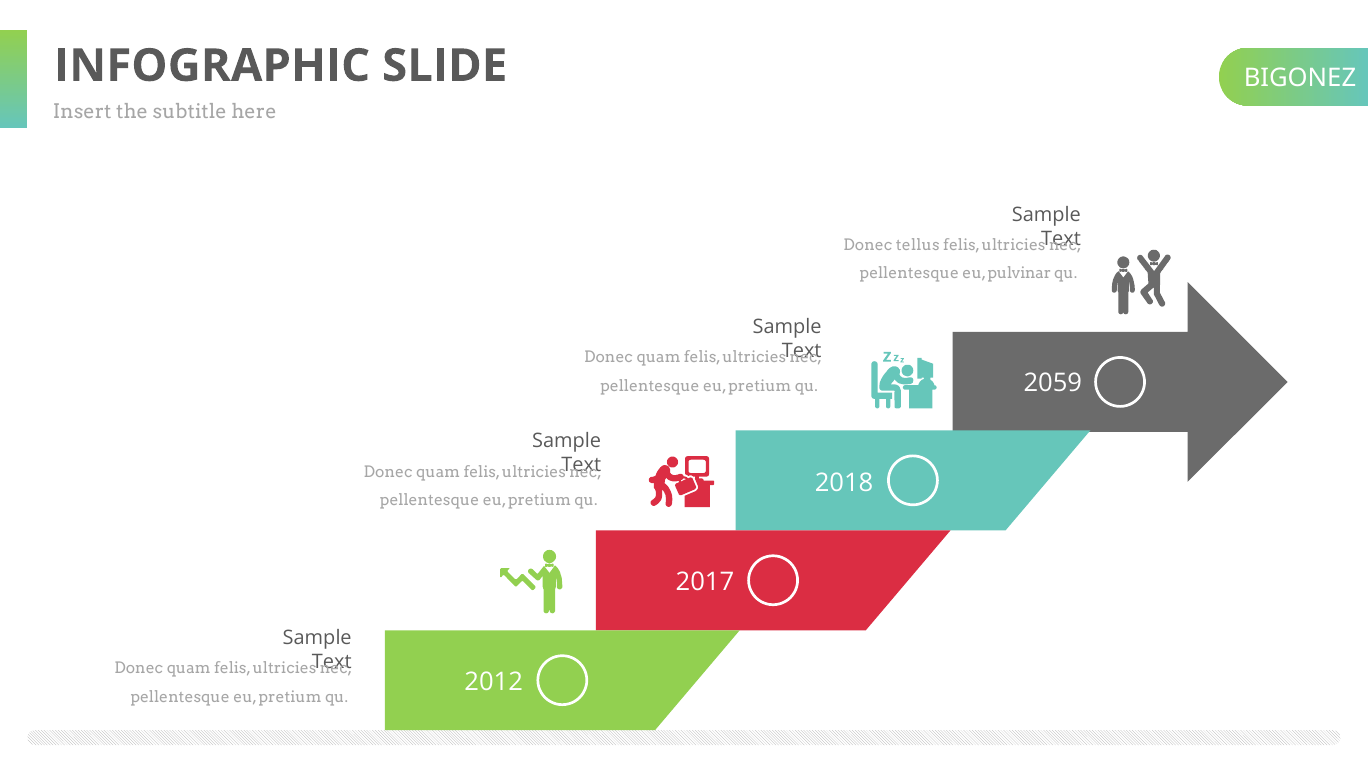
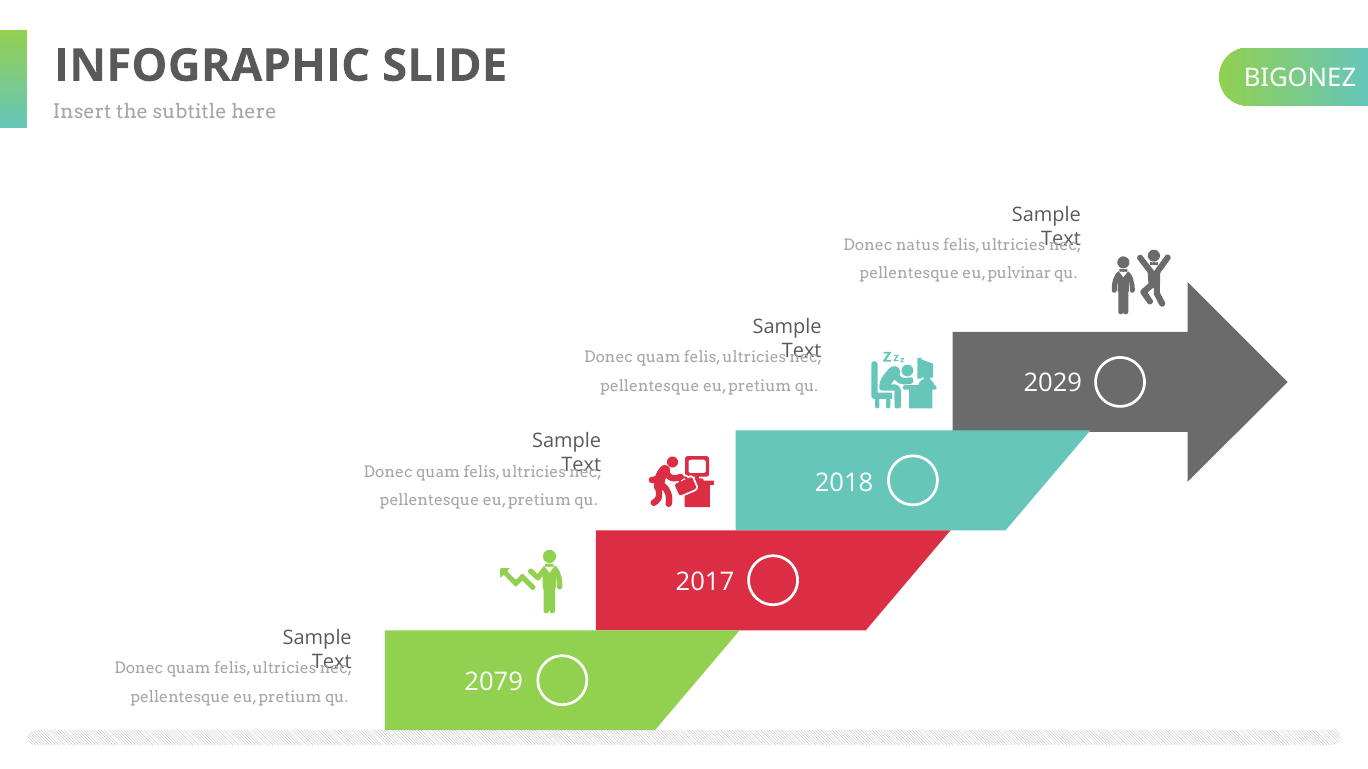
tellus: tellus -> natus (918, 246)
2059: 2059 -> 2029 (1053, 384)
2012: 2012 -> 2079 (494, 682)
